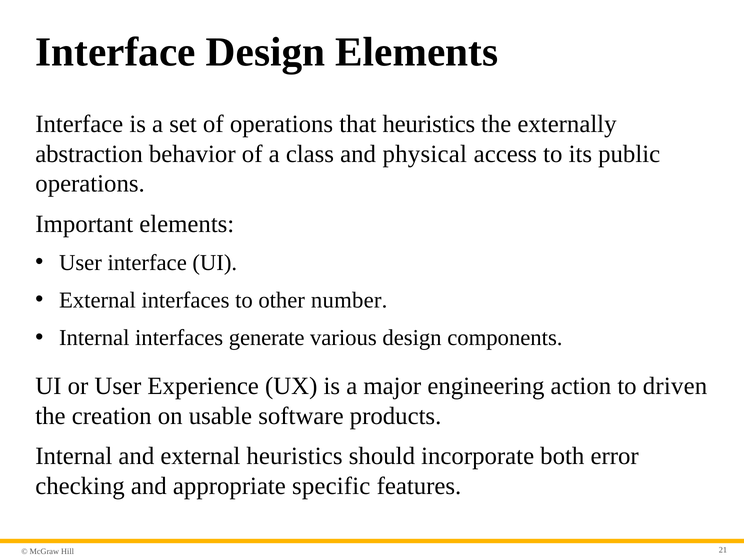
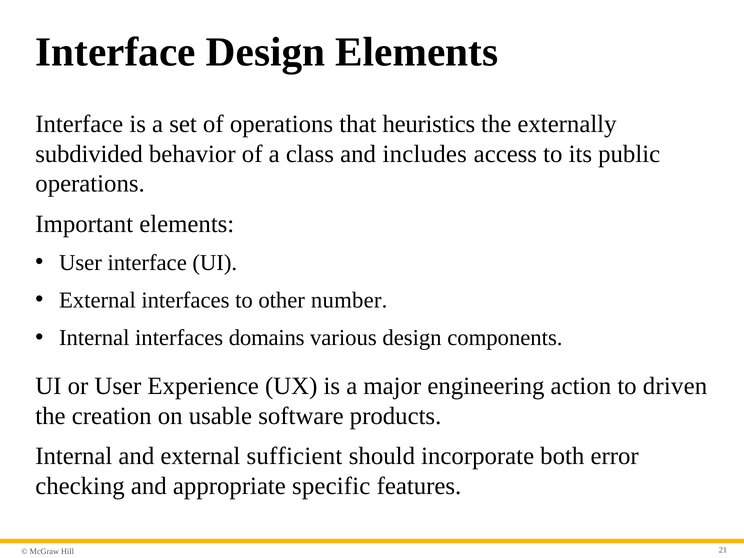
abstraction: abstraction -> subdivided (89, 154)
physical: physical -> includes (425, 154)
generate: generate -> domains (267, 338)
external heuristics: heuristics -> sufficient (294, 456)
